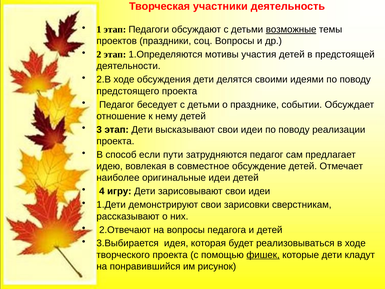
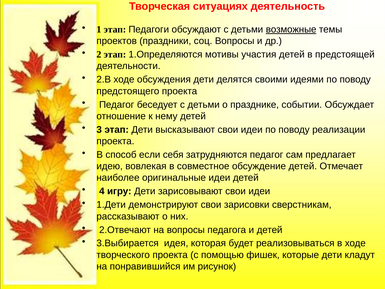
участники: участники -> ситуациях (220, 6)
пути: пути -> себя (173, 155)
фишек underline: present -> none (263, 255)
